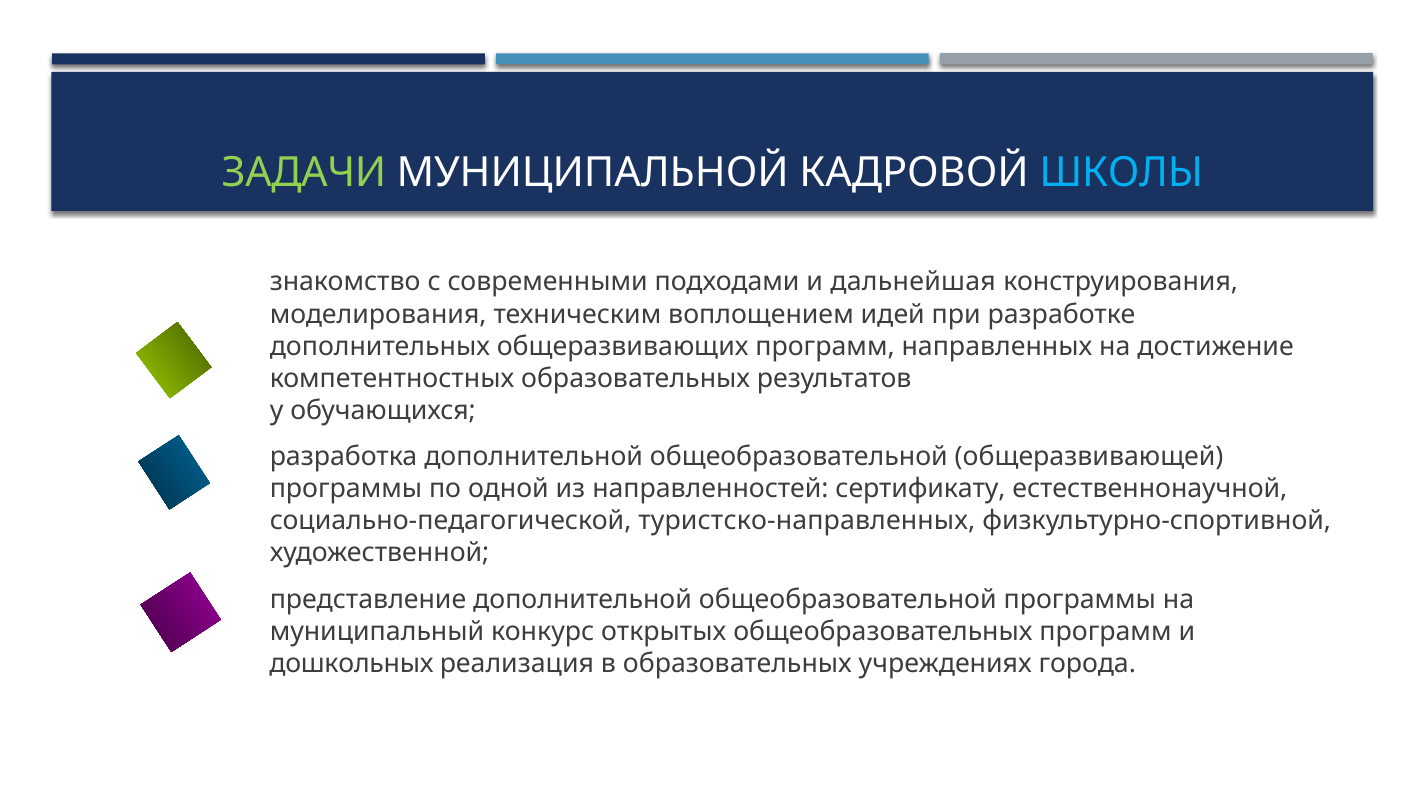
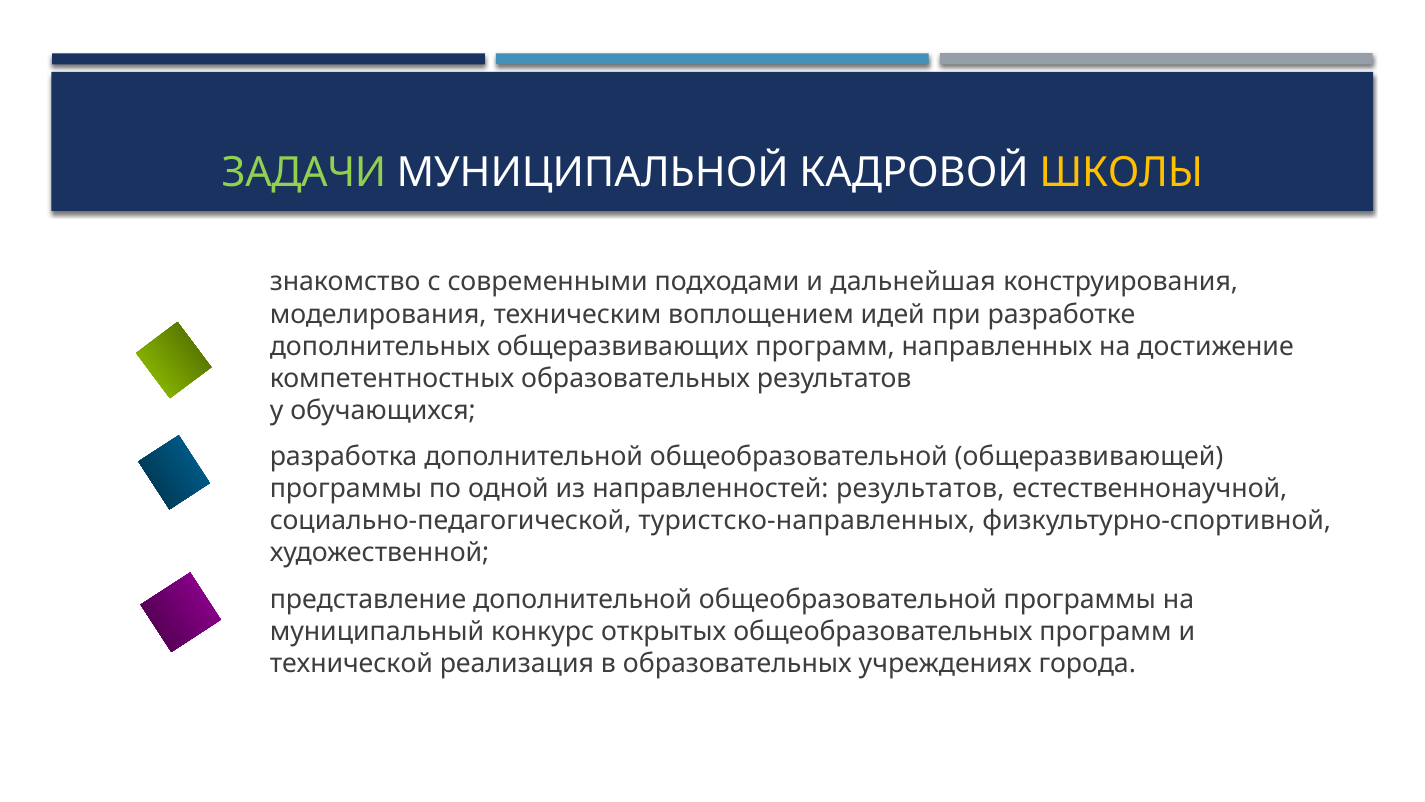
ШКОЛЫ colour: light blue -> yellow (1121, 173)
направленностей сертификату: сертификату -> результатов (920, 489)
дошкольных: дошкольных -> технической (351, 663)
